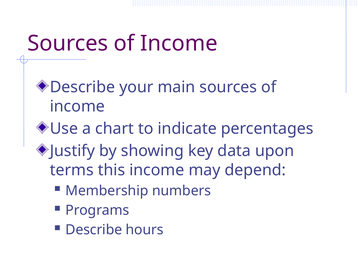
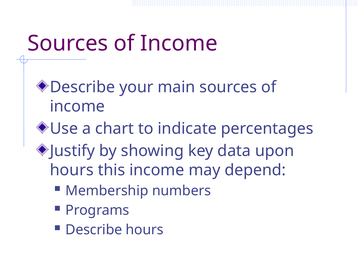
terms: terms -> hours (72, 170)
